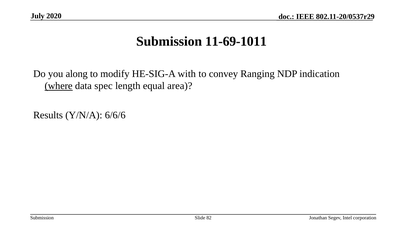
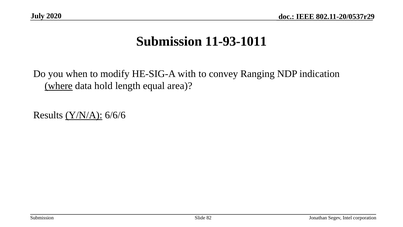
11-69-1011: 11-69-1011 -> 11-93-1011 (236, 41)
along: along -> when (77, 74)
spec: spec -> hold (103, 86)
Y/N/A underline: none -> present (84, 115)
